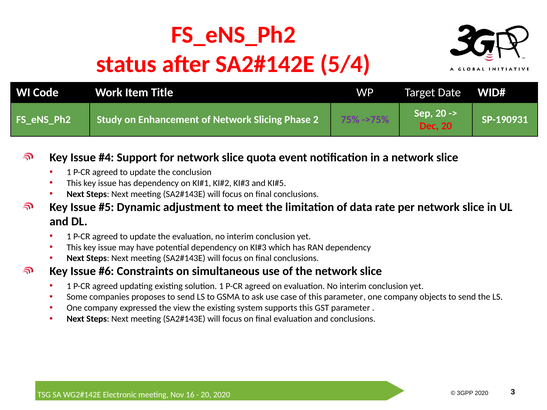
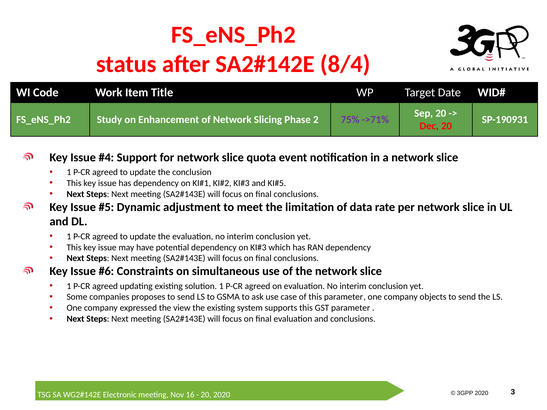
5/4: 5/4 -> 8/4 (345, 64)
->75%: ->75% -> ->71% (375, 120)
